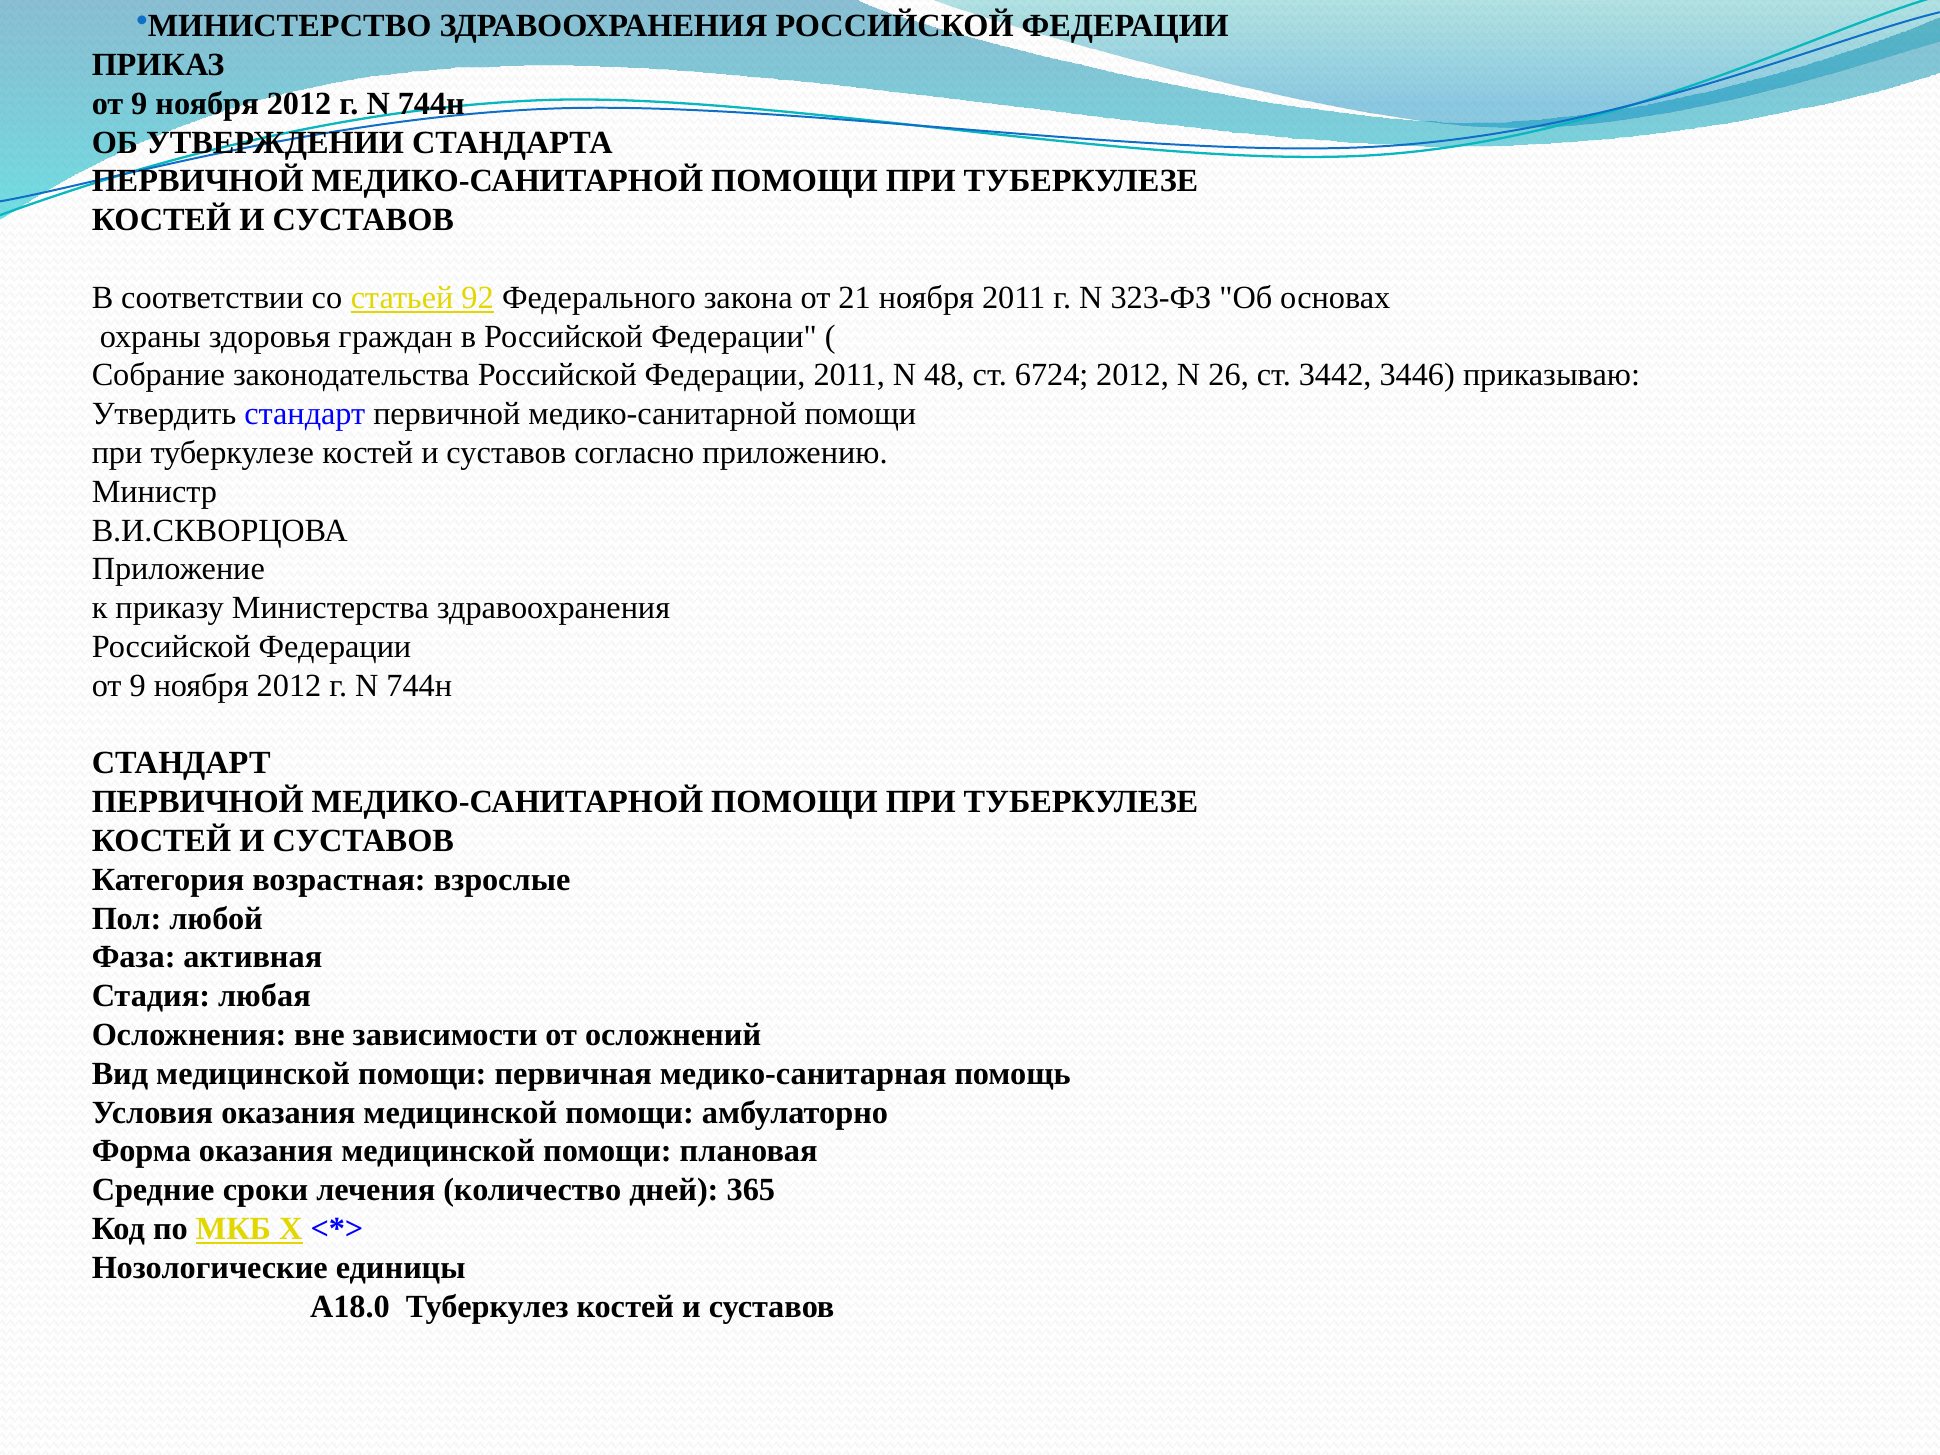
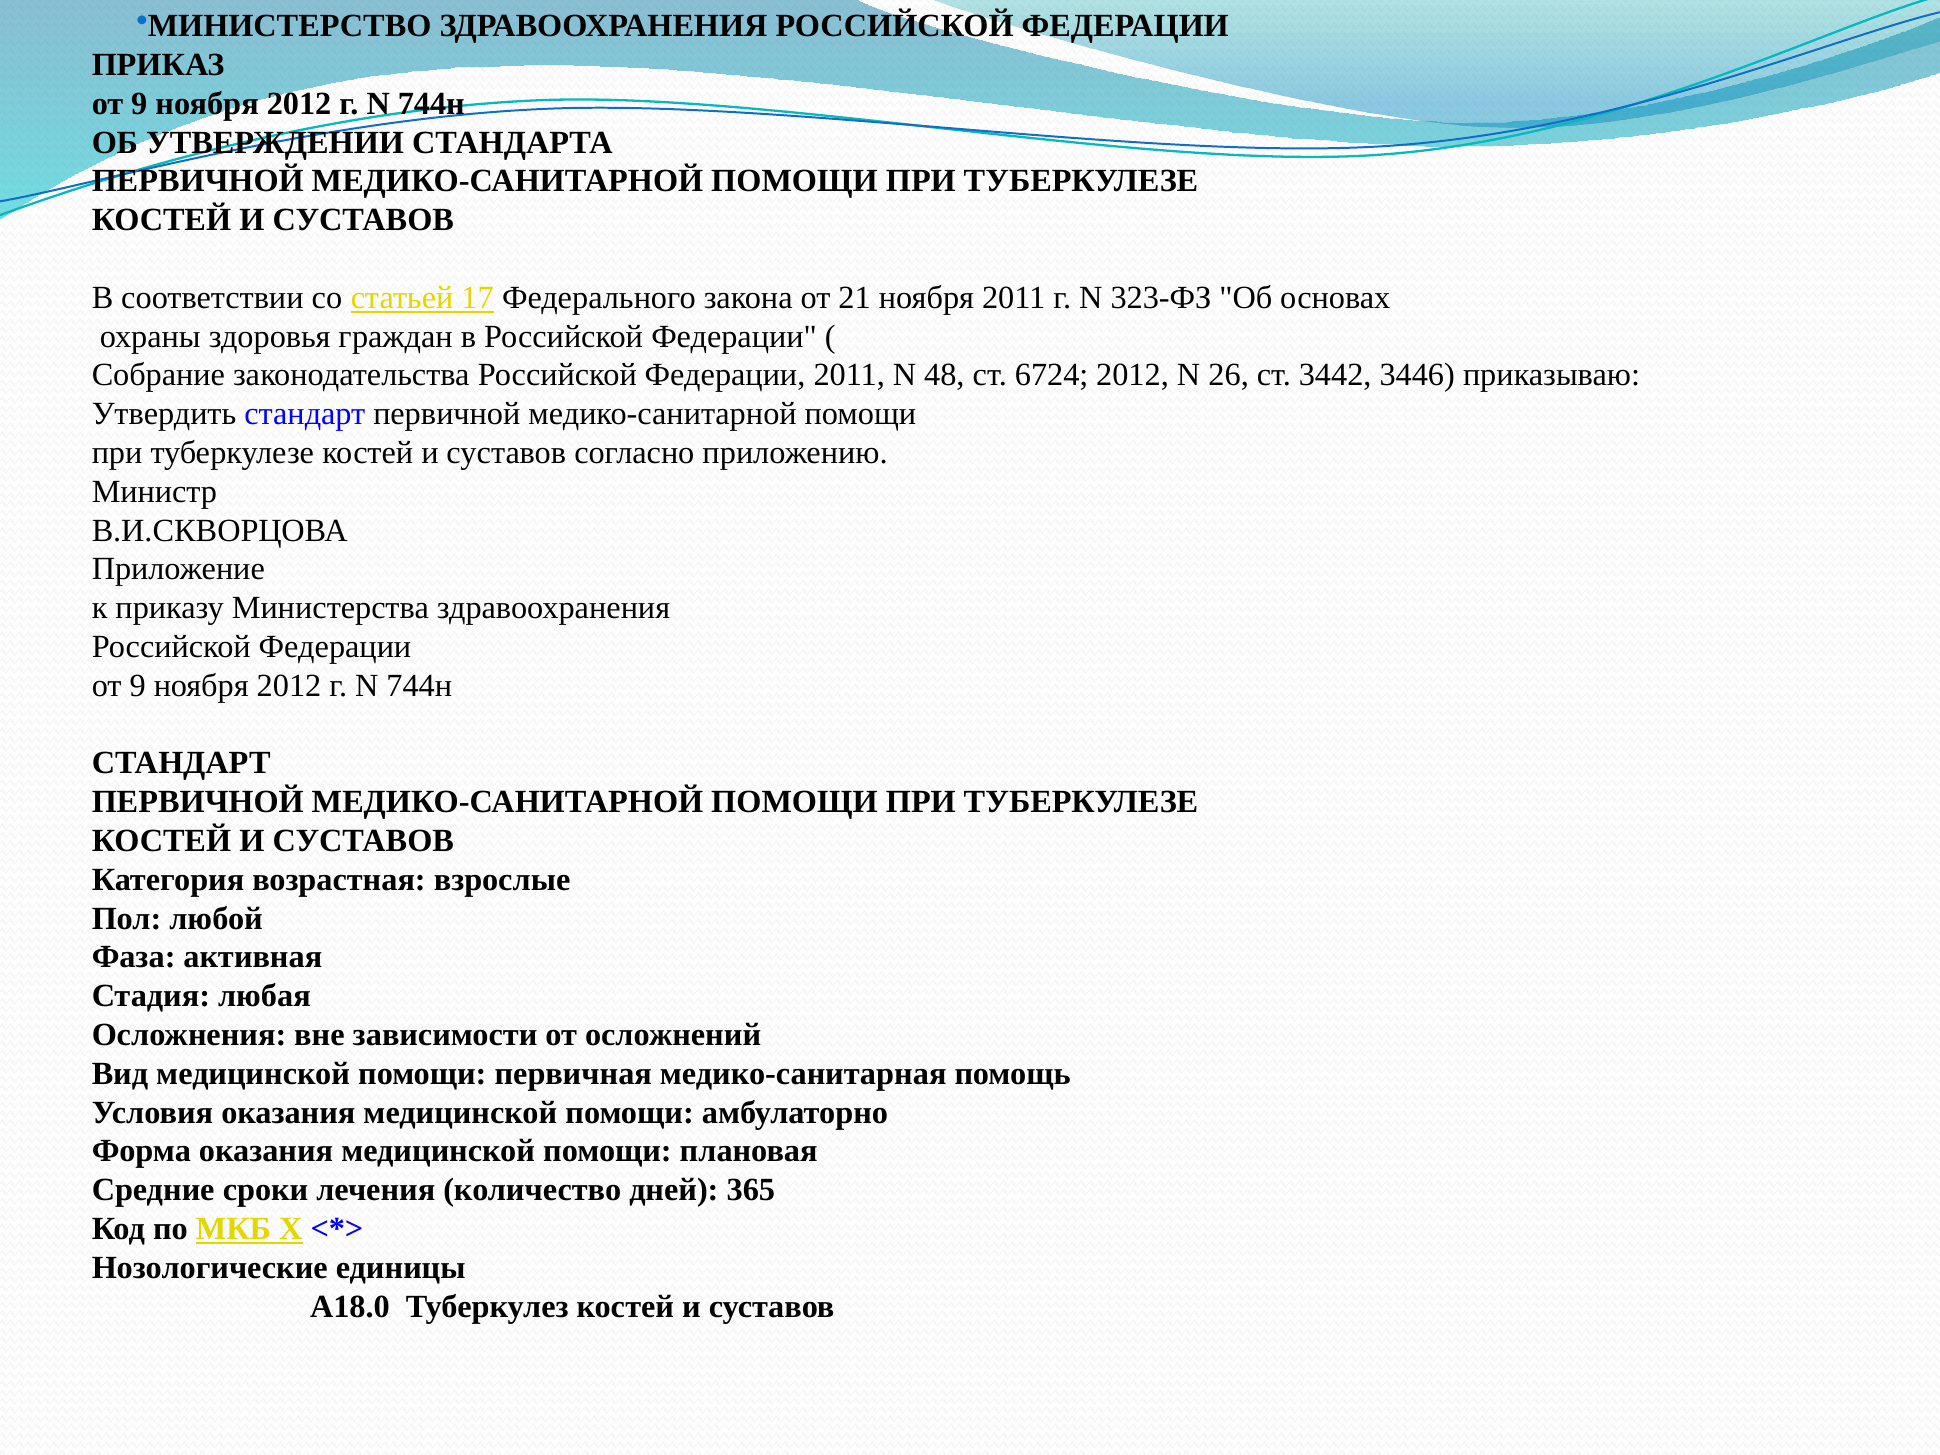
92: 92 -> 17 (478, 298)
